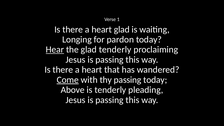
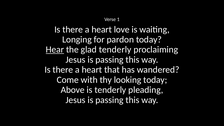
heart glad: glad -> love (122, 29)
Come underline: present -> none (68, 80)
thy passing: passing -> looking (128, 80)
